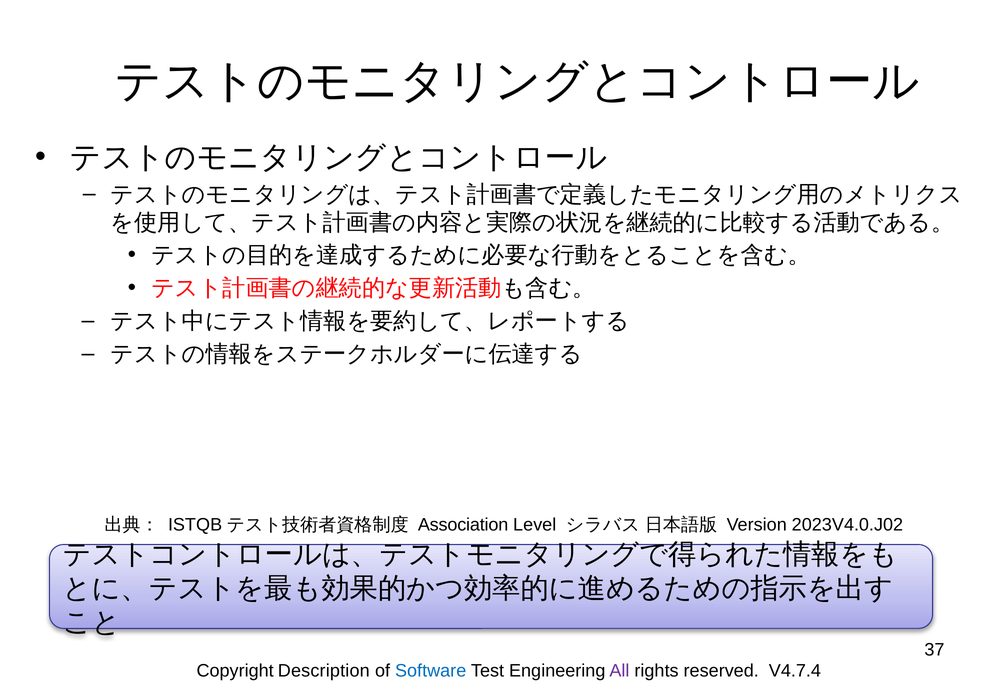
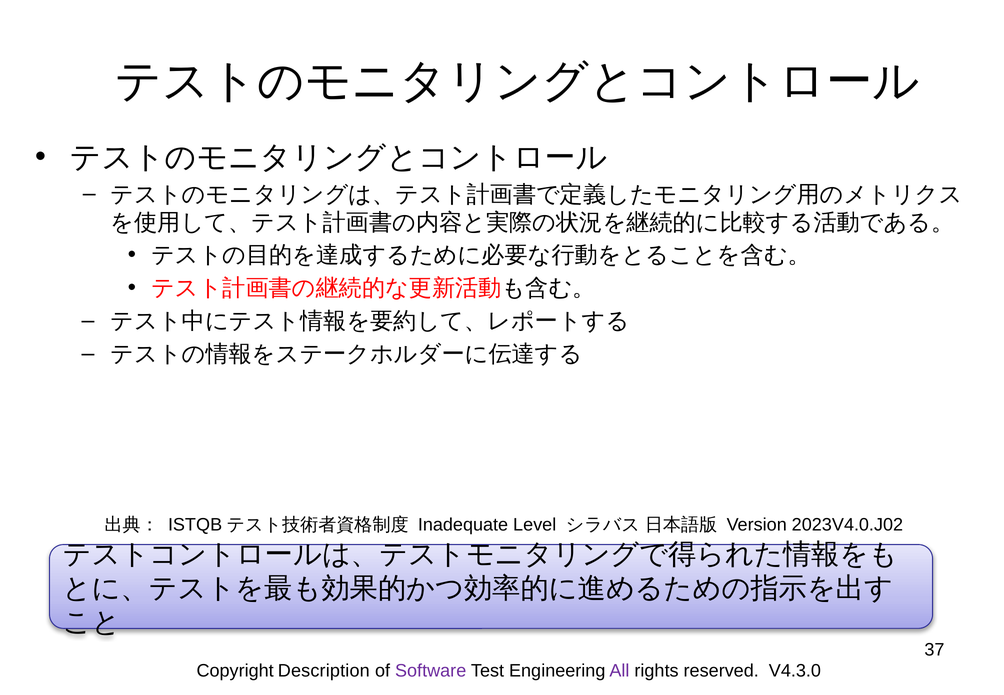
Association: Association -> Inadequate (463, 525)
Software colour: blue -> purple (431, 671)
V4.7.4: V4.7.4 -> V4.3.0 (795, 671)
